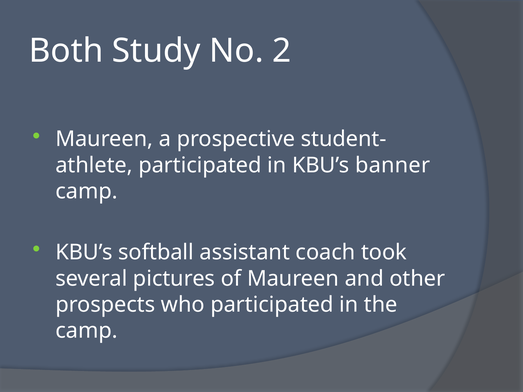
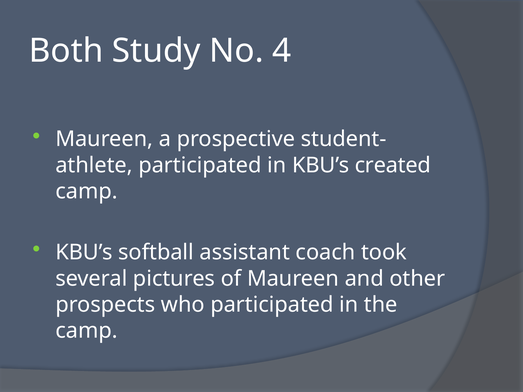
2: 2 -> 4 (282, 51)
banner: banner -> created (393, 165)
